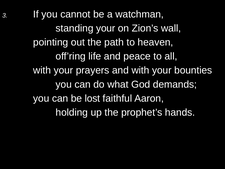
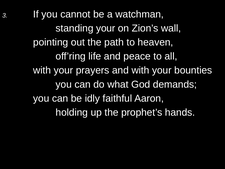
lost: lost -> idly (92, 98)
